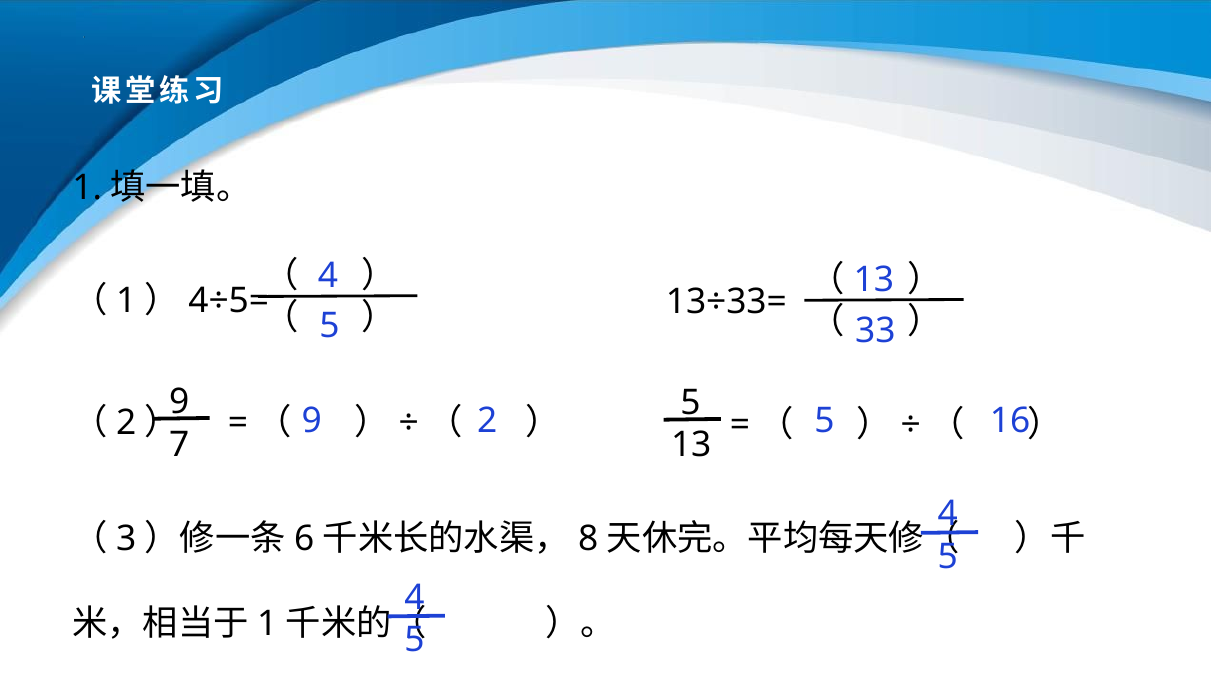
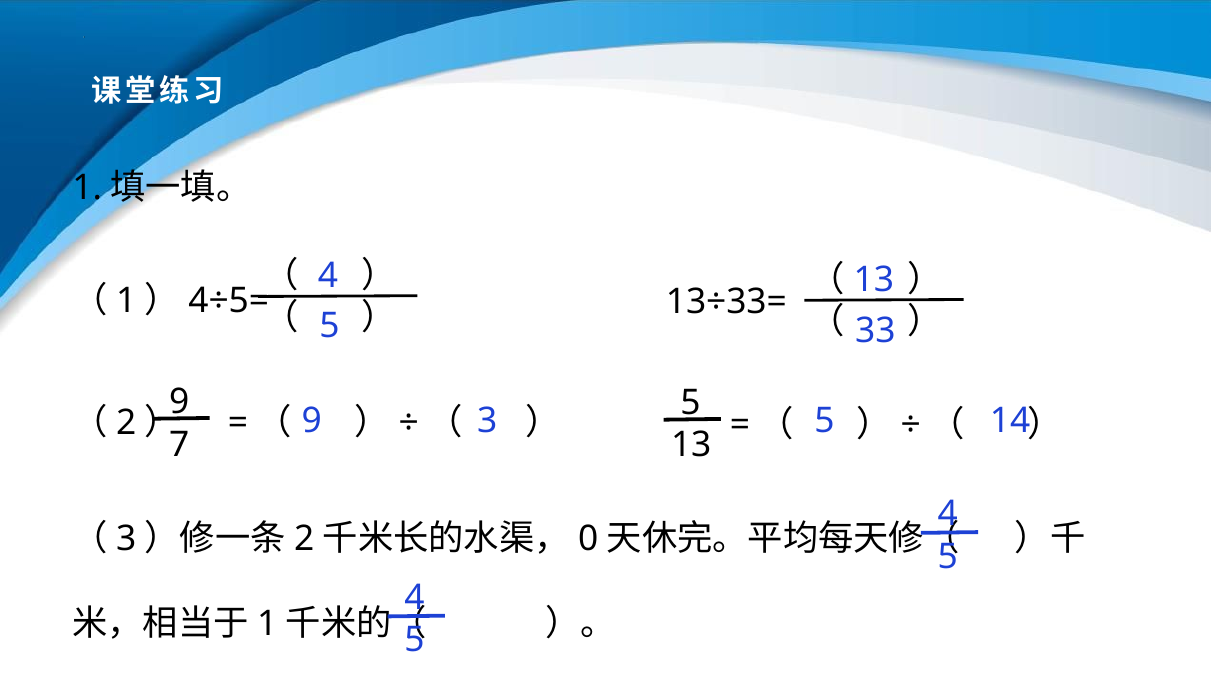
9 2: 2 -> 3 (487, 421)
16: 16 -> 14 (1010, 421)
6: 6 -> 2 (304, 539)
8: 8 -> 0 (588, 539)
